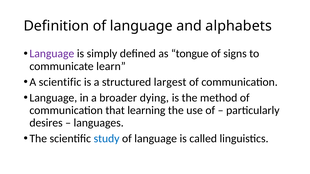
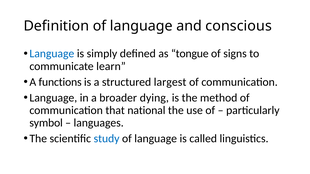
alphabets: alphabets -> conscious (239, 26)
Language colour: purple -> blue (52, 54)
A scientific: scientific -> functions (60, 82)
learning: learning -> national (146, 110)
desires: desires -> symbol (46, 123)
